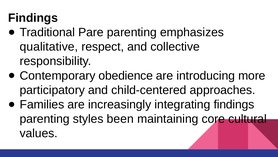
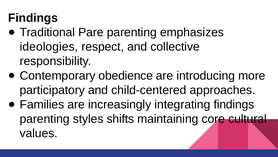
qualitative: qualitative -> ideologies (49, 47)
been: been -> shifts (120, 118)
